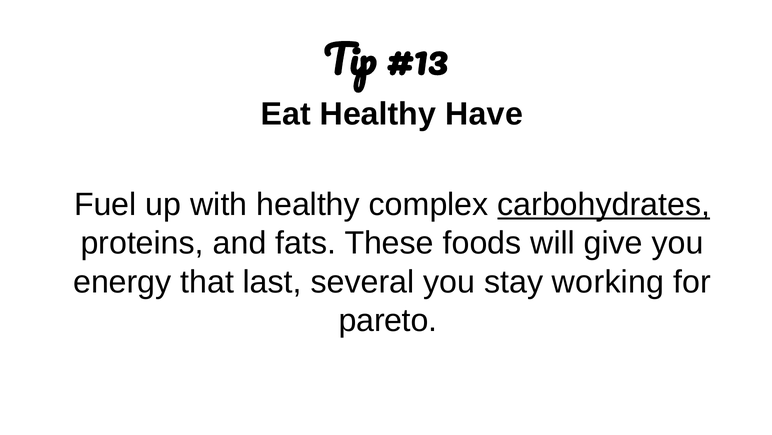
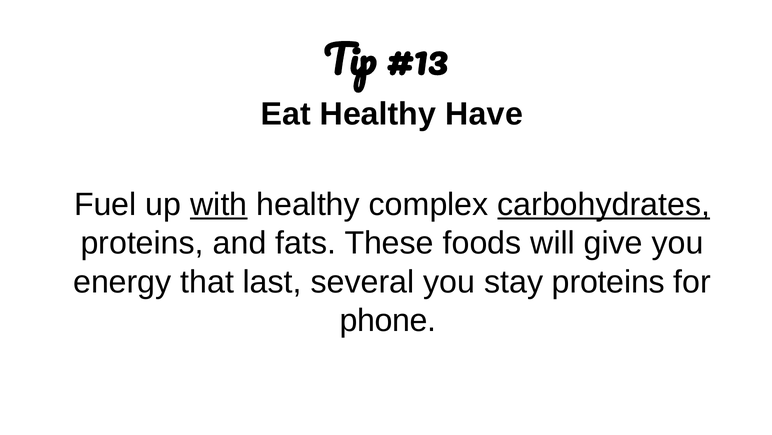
with underline: none -> present (219, 204)
stay working: working -> proteins (608, 281)
pareto: pareto -> phone (388, 320)
